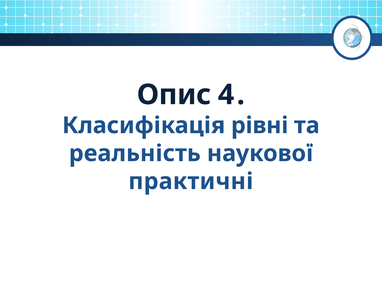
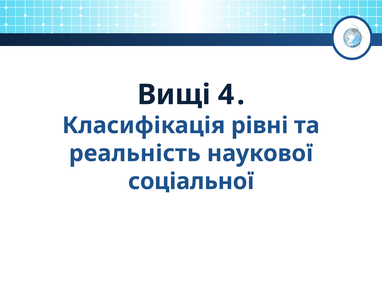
Опис: Опис -> Вищі (174, 95)
практичні: практичні -> соціальної (191, 182)
